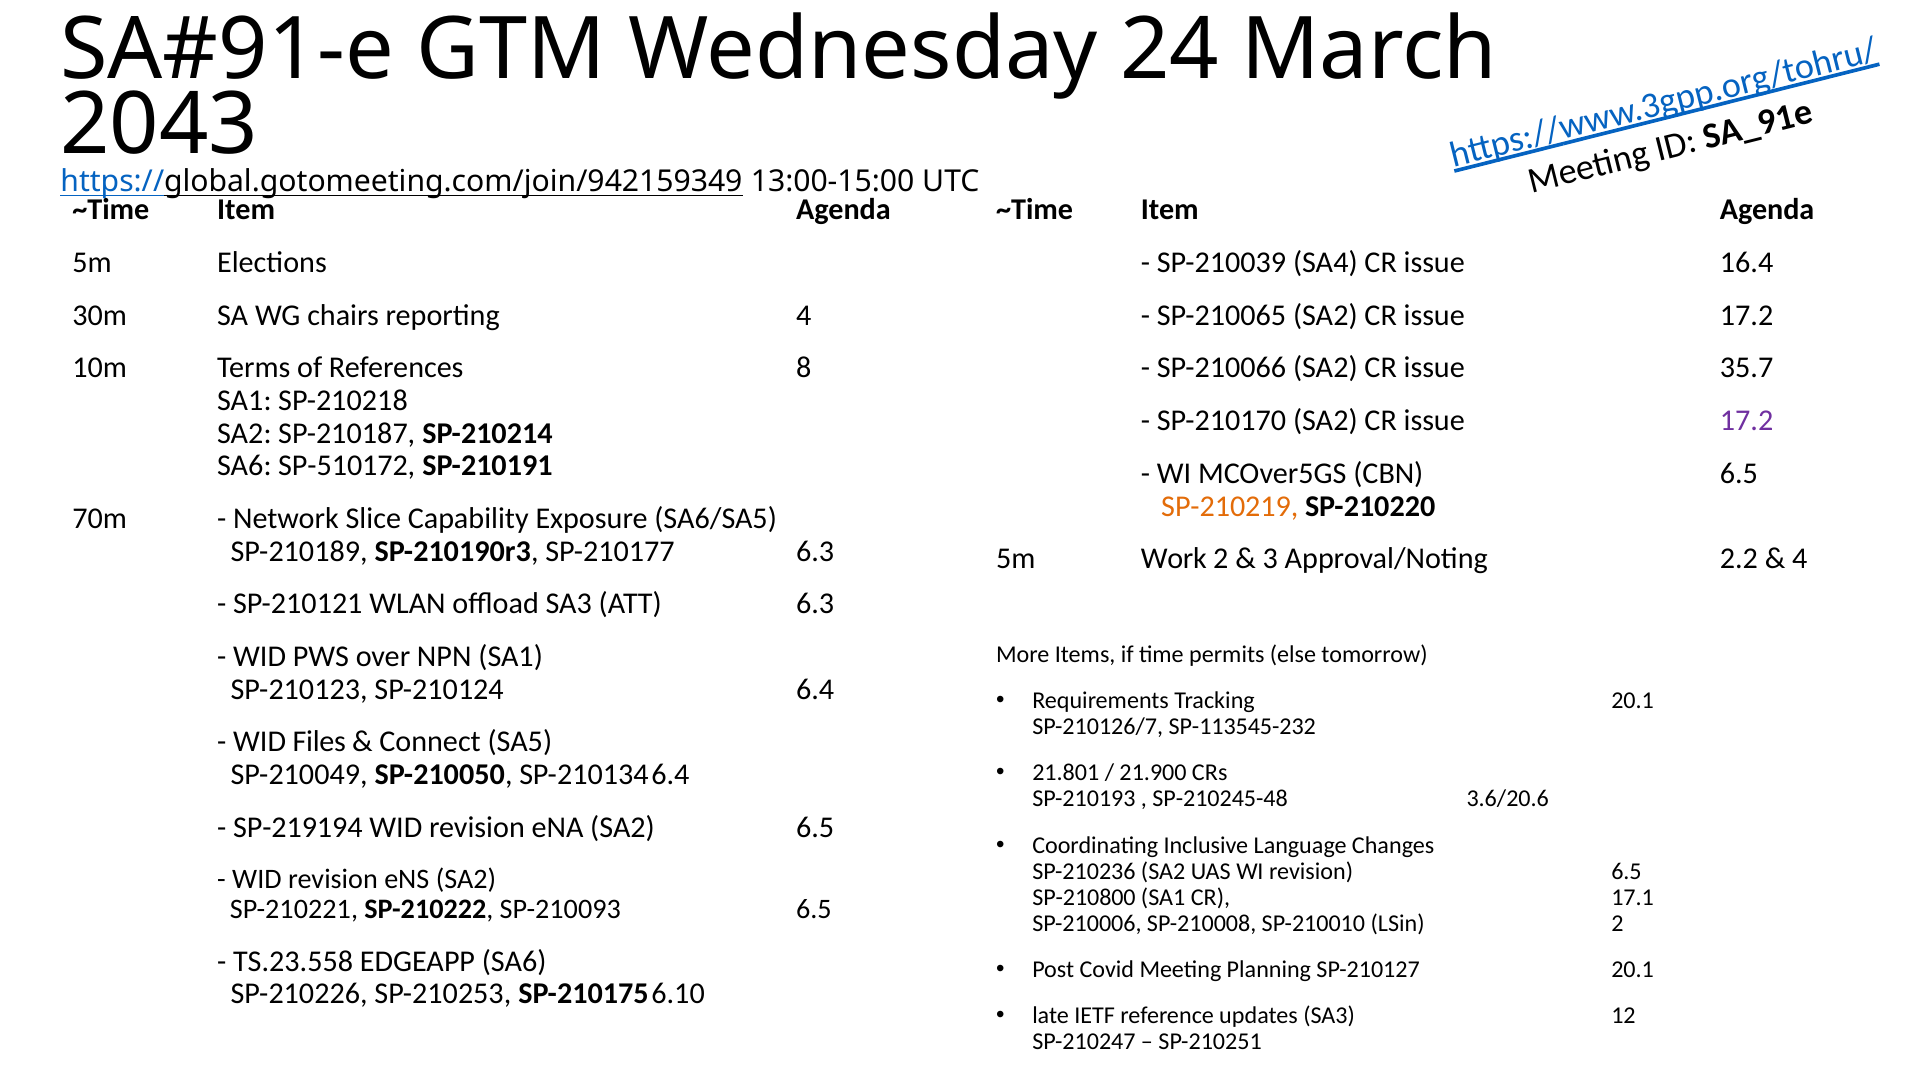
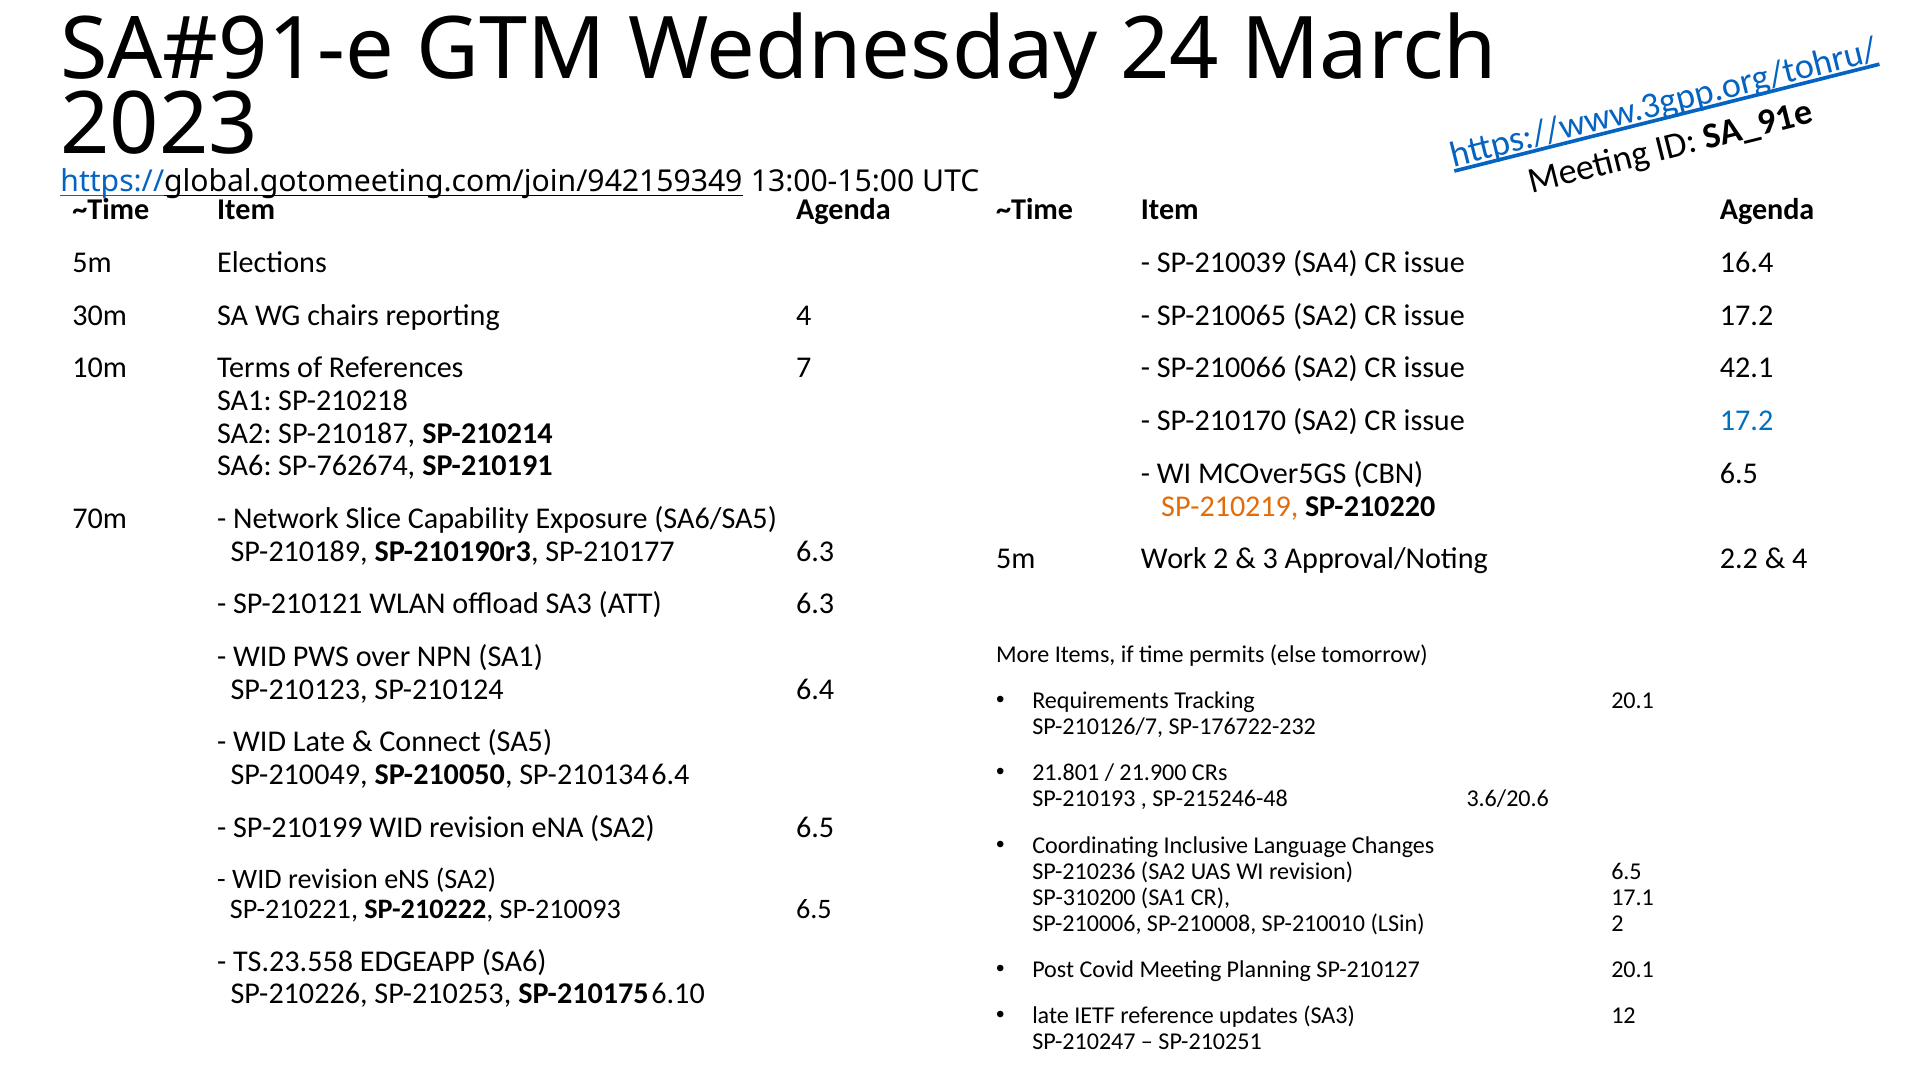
2043: 2043 -> 2023 (159, 124)
8: 8 -> 7 (804, 368)
35.7: 35.7 -> 42.1 (1747, 368)
17.2 colour: purple -> blue (1747, 421)
SP-510172: SP-510172 -> SP-762674 (347, 466)
SP-113545-232: SP-113545-232 -> SP-176722-232 (1242, 727)
WID Files: Files -> Late (319, 742)
SP-210245-48: SP-210245-48 -> SP-215246-48 (1220, 799)
SP-219194: SP-219194 -> SP-210199 (298, 827)
SP-210800: SP-210800 -> SP-310200 (1084, 897)
